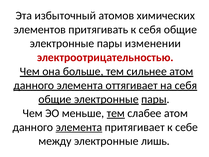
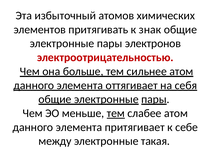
к себя: себя -> знак (150, 29)
изменении: изменении -> электронов (153, 43)
элемента underline: present -> none (79, 127)
лишь: лишь -> такая (155, 141)
